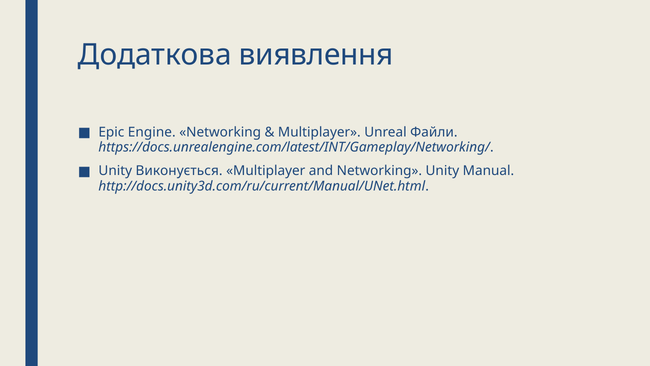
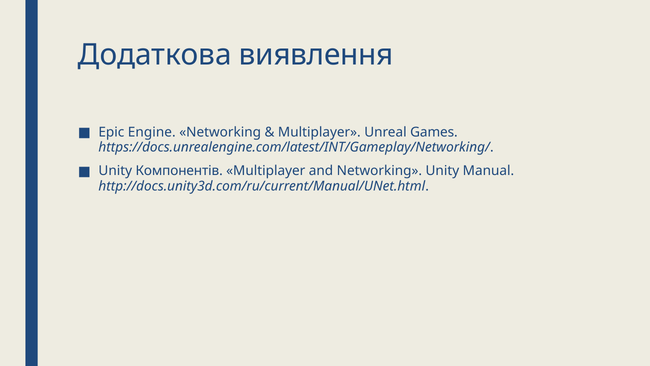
Файли: Файли -> Games (434, 132)
Виконується: Виконується -> Компонентів (179, 171)
